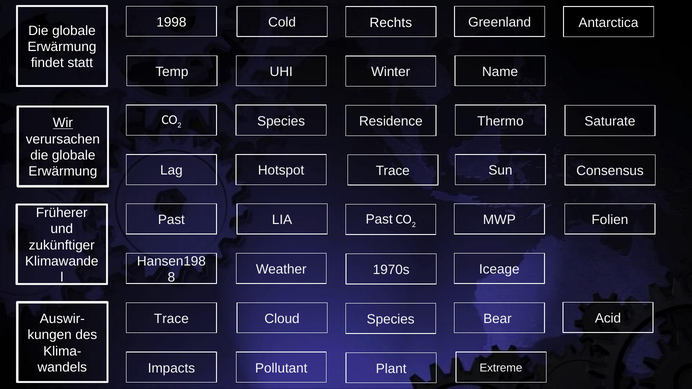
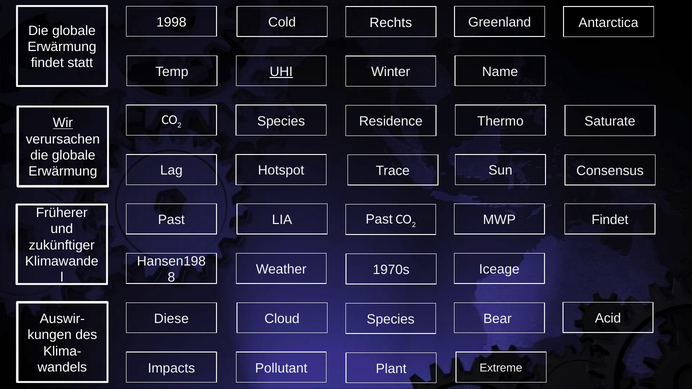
UHI underline: none -> present (281, 72)
MWP Folien: Folien -> Findet (610, 220)
Trace: Trace -> Diese (171, 319)
